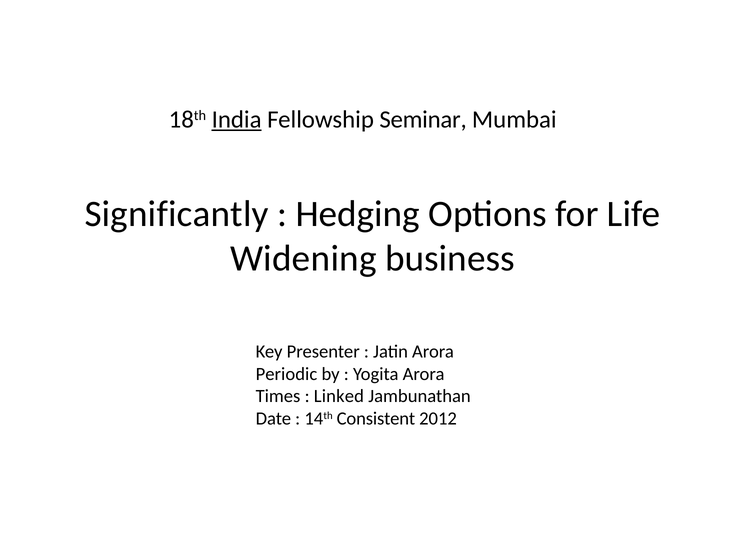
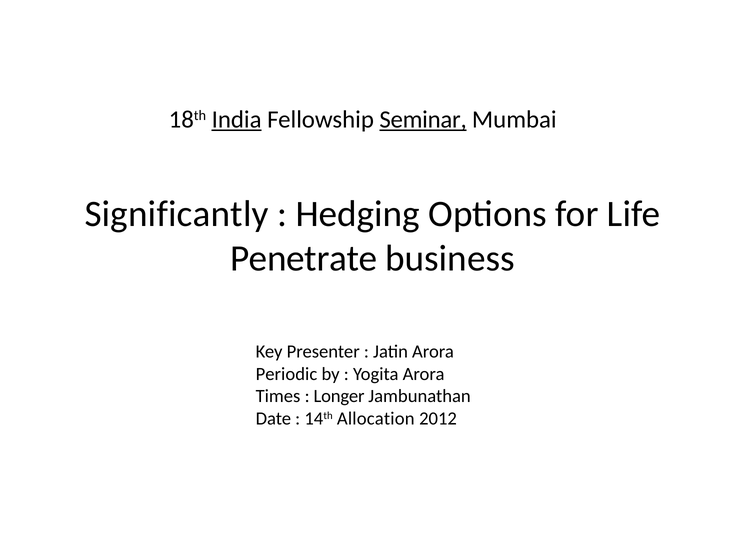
Seminar underline: none -> present (423, 120)
Widening: Widening -> Penetrate (304, 258)
Linked: Linked -> Longer (339, 396)
Consistent: Consistent -> Allocation (376, 418)
